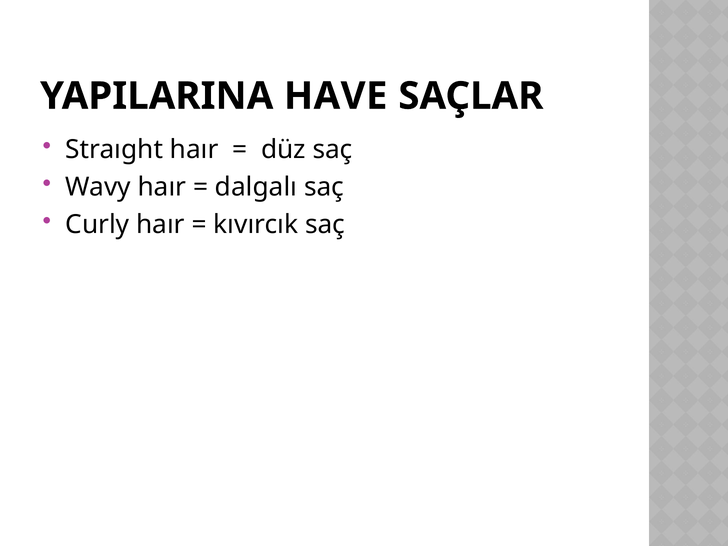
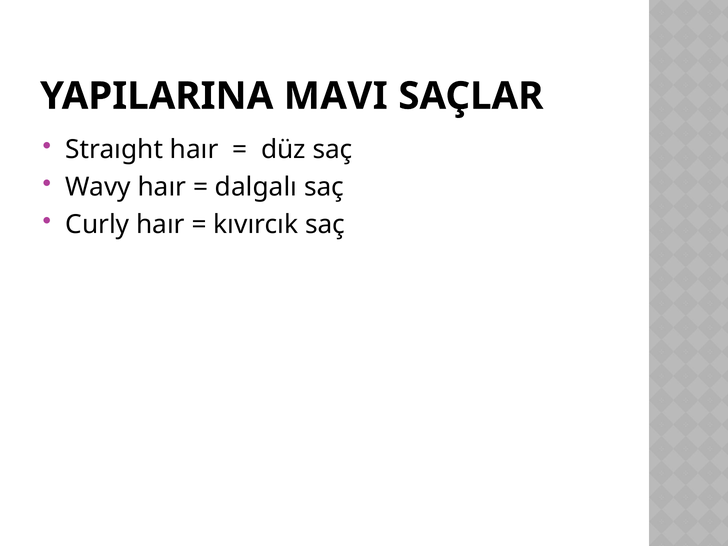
HAVE: HAVE -> MAVI (336, 96)
